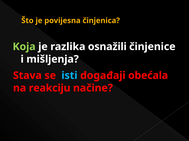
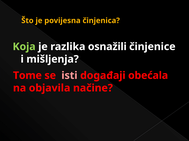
Stava: Stava -> Tome (27, 76)
isti colour: light blue -> pink (69, 76)
reakciju: reakciju -> objavila (50, 88)
